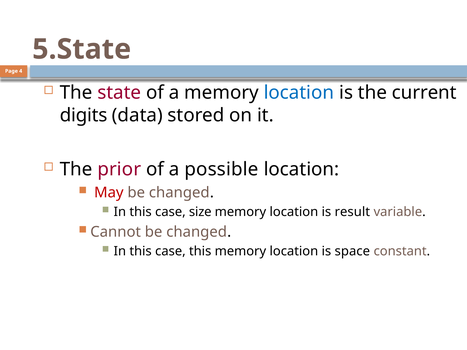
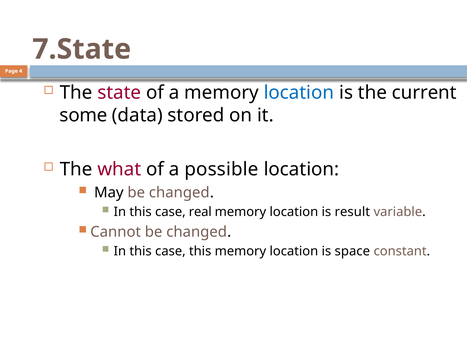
5.State: 5.State -> 7.State (82, 49)
digits: digits -> some (84, 115)
prior: prior -> what (119, 170)
May colour: red -> black (109, 193)
size: size -> real (200, 212)
